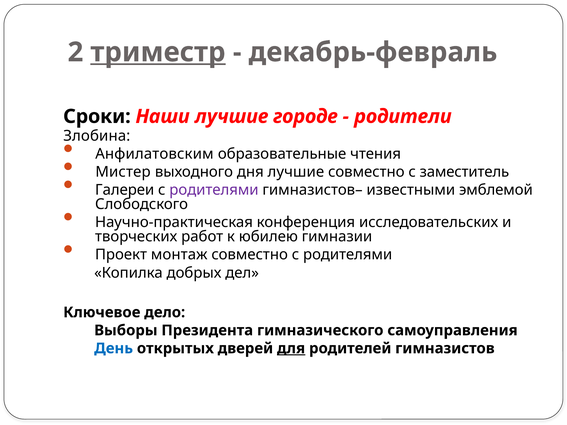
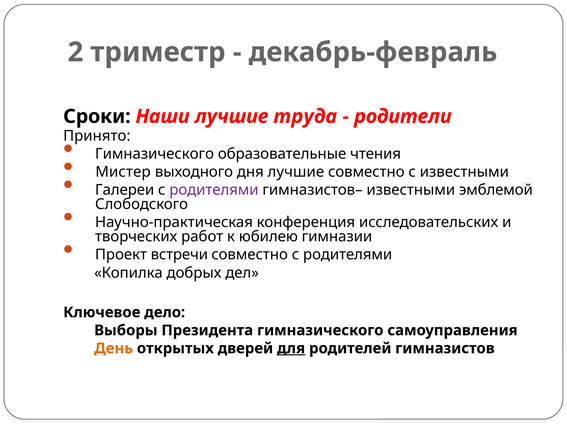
триместр underline: present -> none (158, 52)
городе: городе -> труда (305, 117)
Злобина: Злобина -> Принято (97, 136)
Анфилатовским: Анфилатовским -> Гимназического (155, 154)
с заместитель: заместитель -> известными (464, 172)
монтаж: монтаж -> встречи (179, 255)
День colour: blue -> orange (114, 349)
